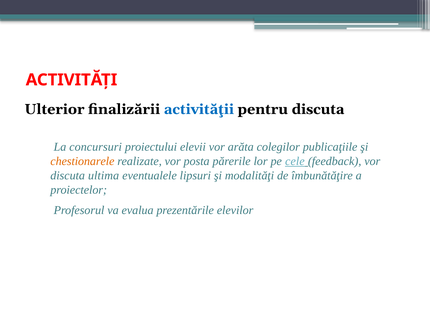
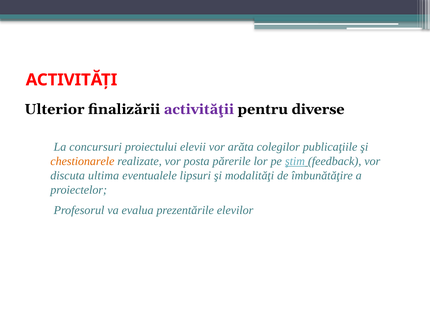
activităţii colour: blue -> purple (199, 109)
pentru discuta: discuta -> diverse (318, 109)
cele: cele -> ştim (295, 161)
